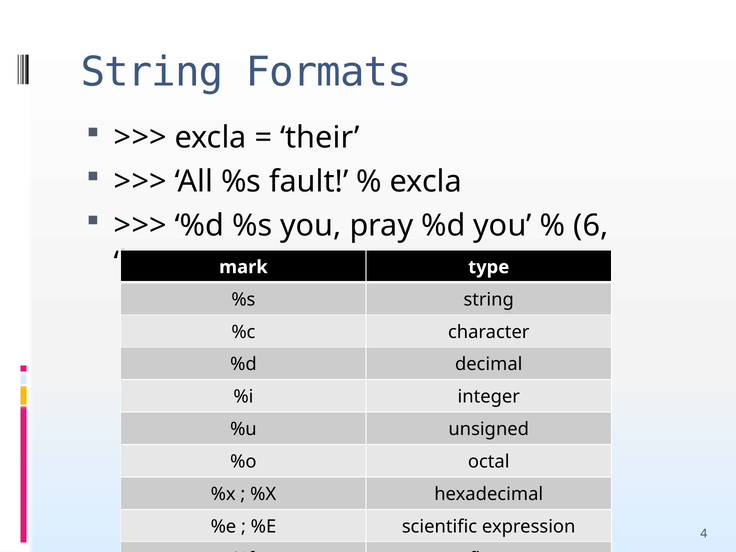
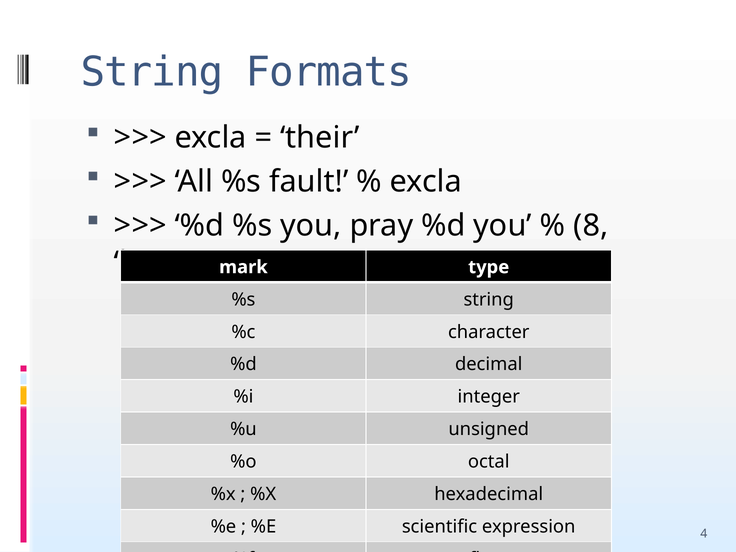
6: 6 -> 8 (591, 226)
